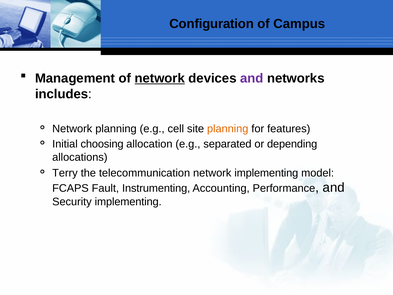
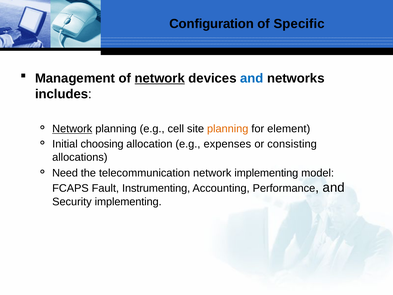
Campus: Campus -> Specific (299, 24)
and colour: purple -> blue (252, 78)
Network underline: none -> present (72, 129)
features: features -> element (289, 129)
separated: separated -> expenses (227, 144)
depending: depending -> consisting (292, 144)
Terry: Terry -> Need (65, 173)
